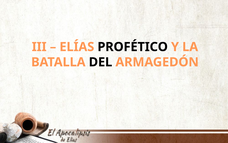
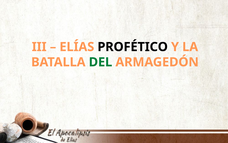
DEL colour: black -> green (100, 62)
